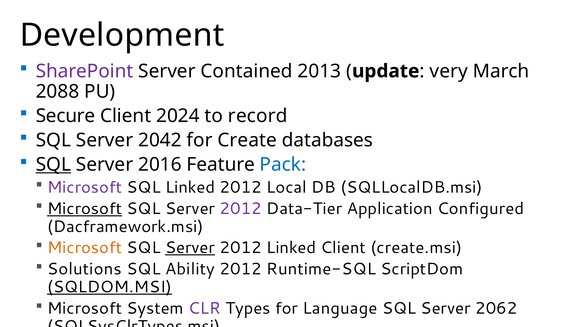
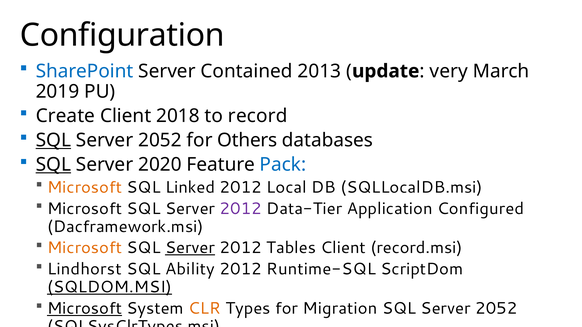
Development: Development -> Configuration (122, 35)
SharePoint colour: purple -> blue (85, 71)
2088: 2088 -> 2019 (58, 92)
Secure: Secure -> Create (65, 116)
2024: 2024 -> 2018 (178, 116)
SQL underline: none -> present (53, 140)
2042: 2042 -> 2052 (160, 140)
Create: Create -> Others (247, 140)
2016: 2016 -> 2020 (160, 165)
Microsoft colour: purple -> orange (85, 187)
Microsoft underline: present -> none (85, 209)
2012 Linked: Linked -> Tables (291, 248)
create.msi: create.msi -> record.msi (416, 248)
Solutions: Solutions -> Lindhorst (84, 269)
Microsoft underline: none -> present (85, 309)
CLR colour: purple -> orange (205, 309)
Language: Language -> Migration (340, 309)
2062: 2062 -> 2052 (496, 309)
